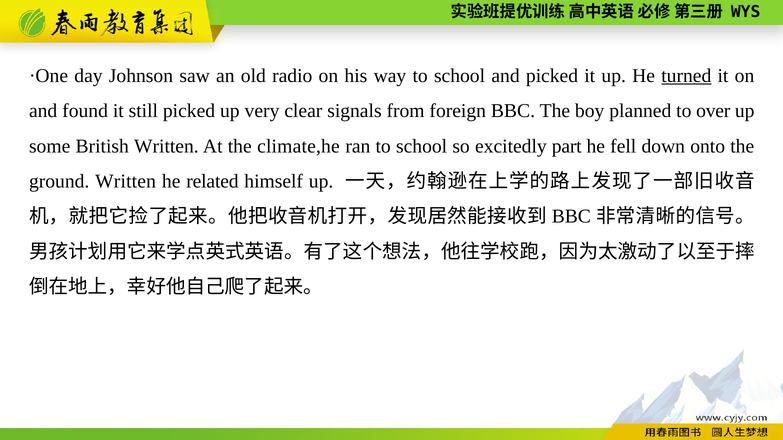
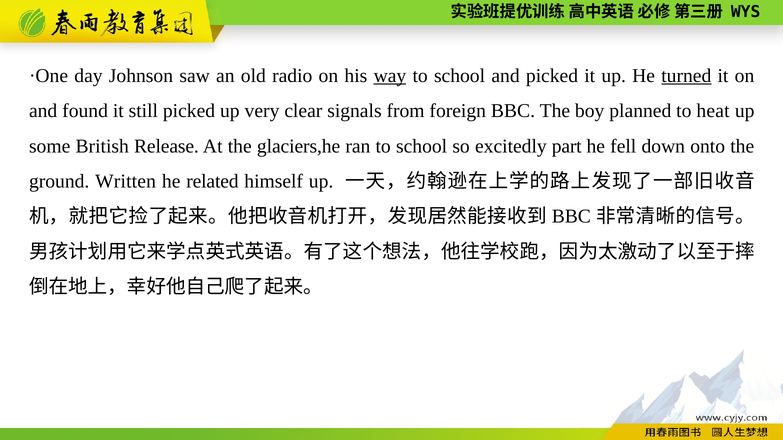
way underline: none -> present (390, 76)
over: over -> heat (713, 111)
British Written: Written -> Release (166, 146)
climate,he: climate,he -> glaciers,he (299, 146)
